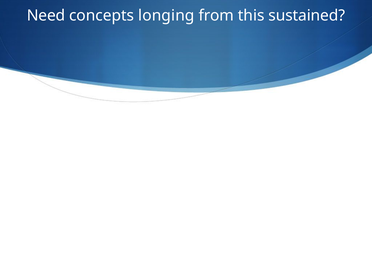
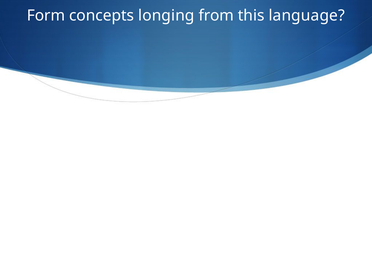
Need: Need -> Form (46, 15)
sustained: sustained -> language (307, 15)
